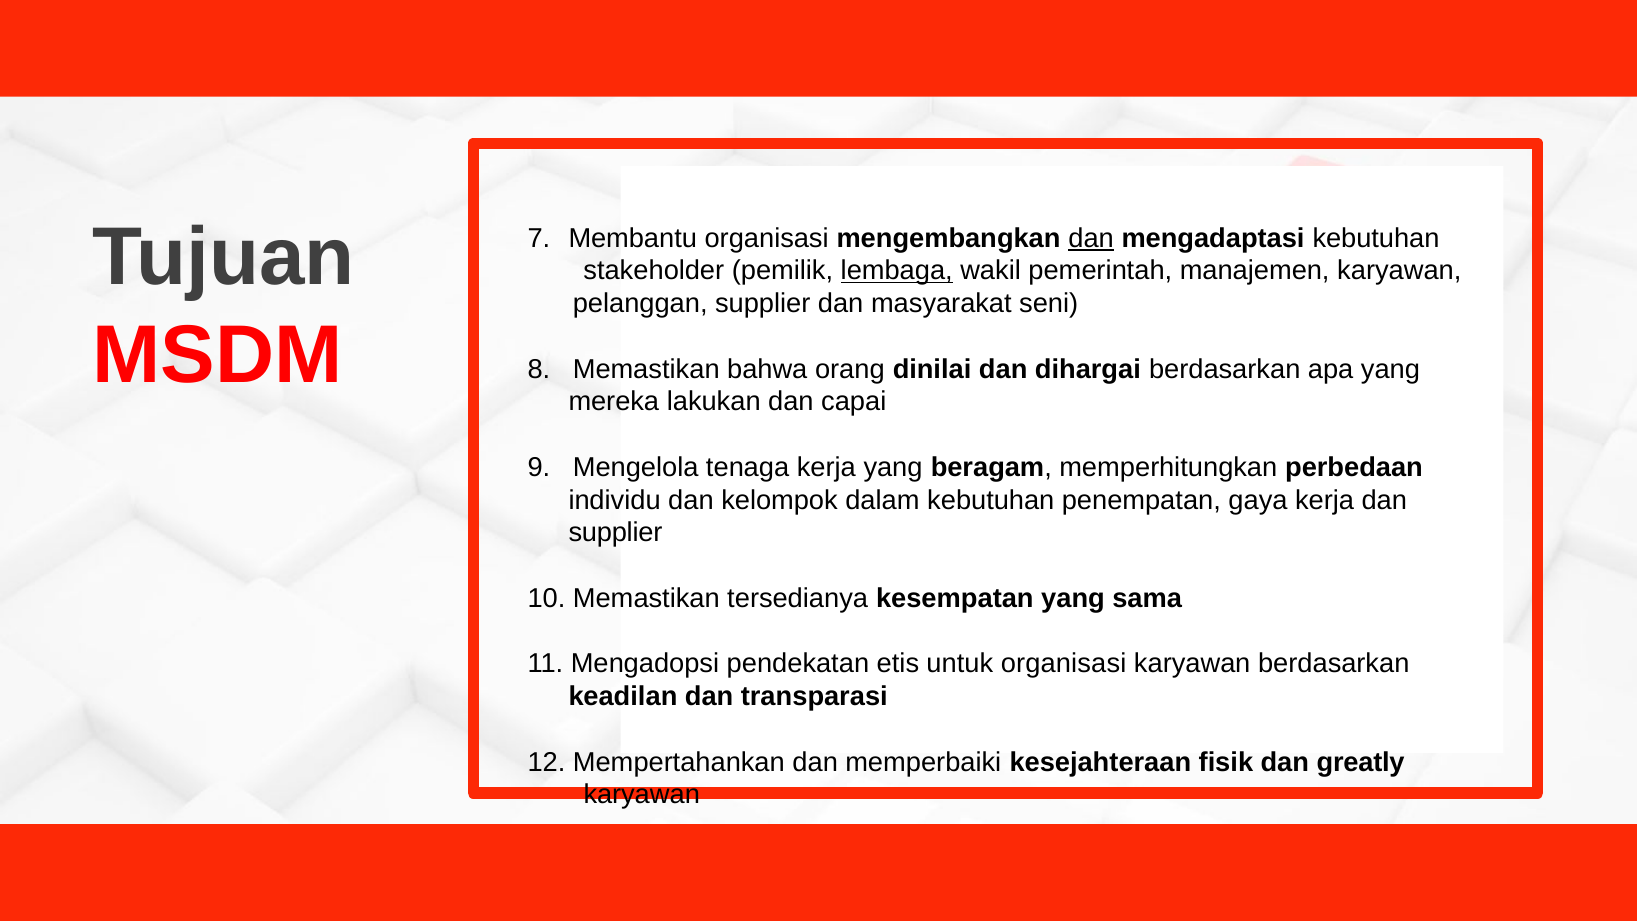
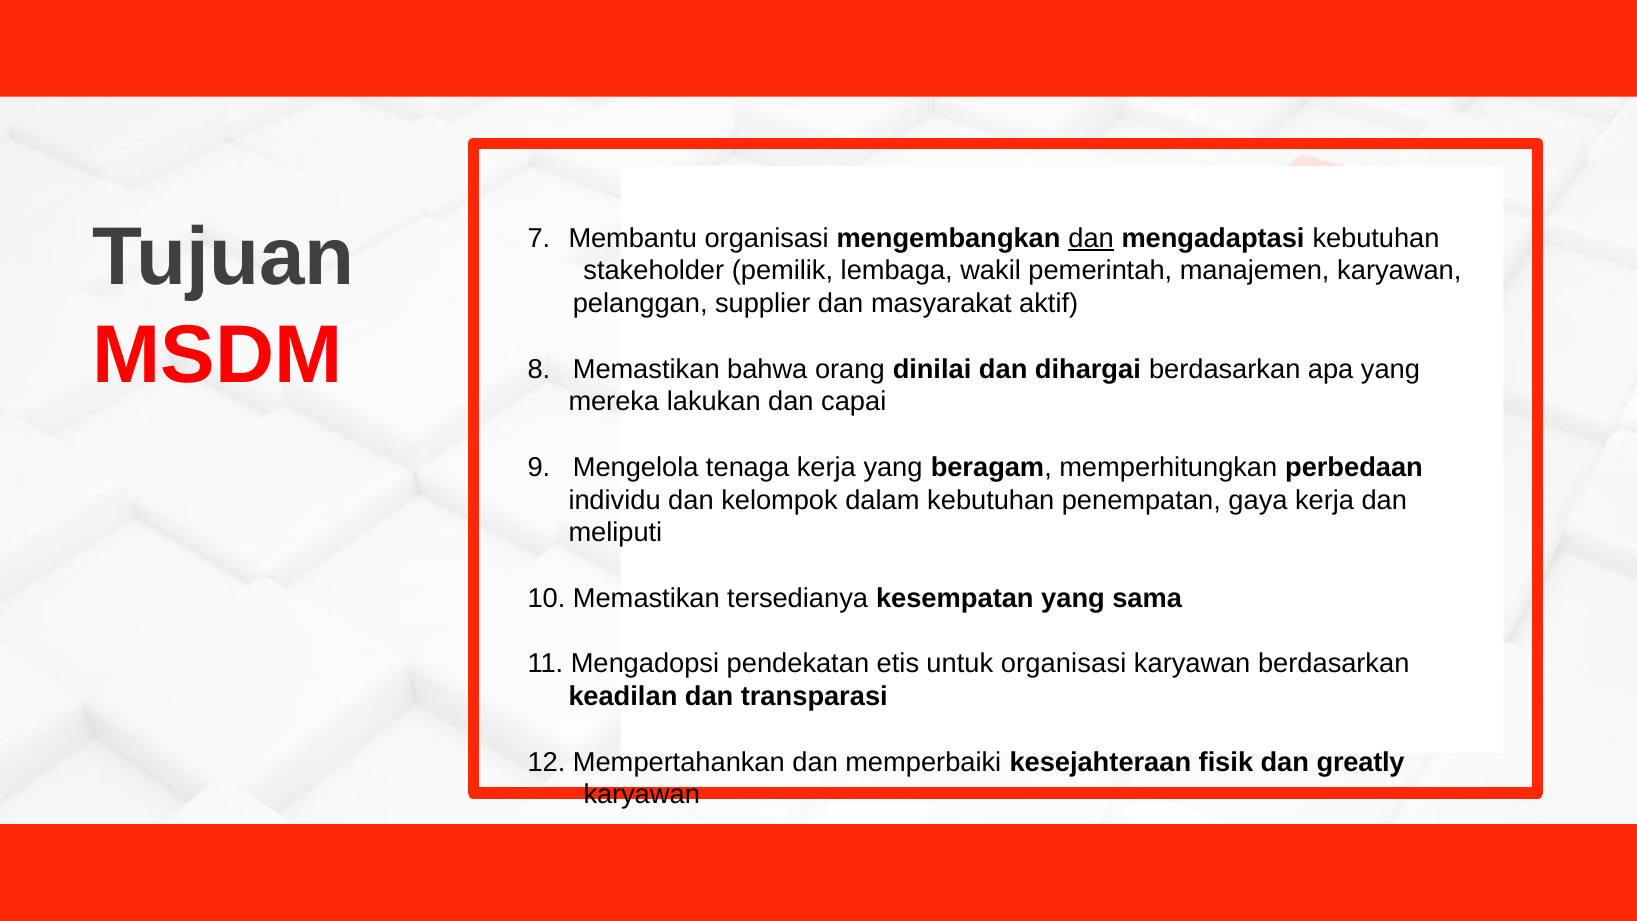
lembaga underline: present -> none (897, 271)
seni: seni -> aktif (1049, 304)
supplier: supplier -> meliputi (615, 533)
